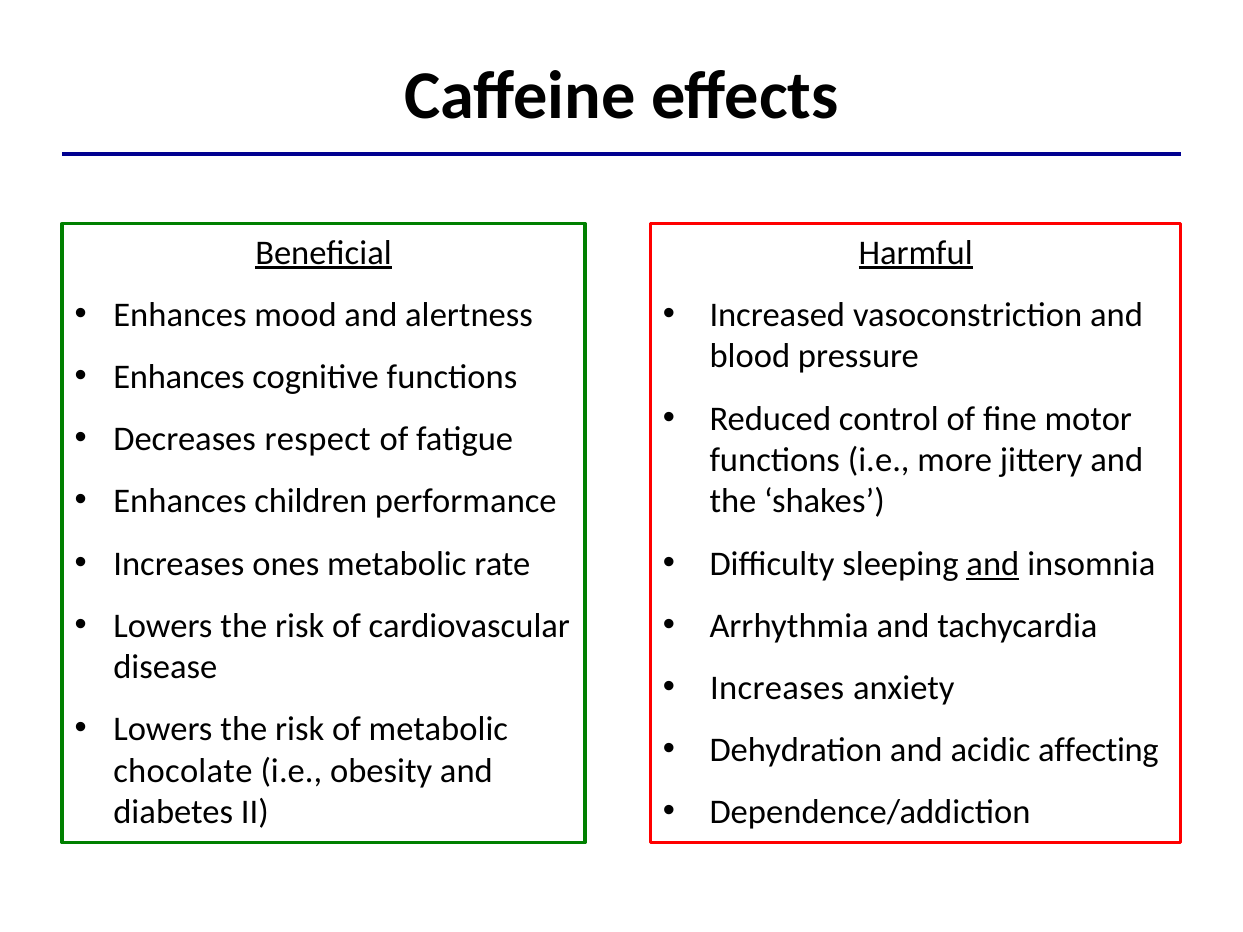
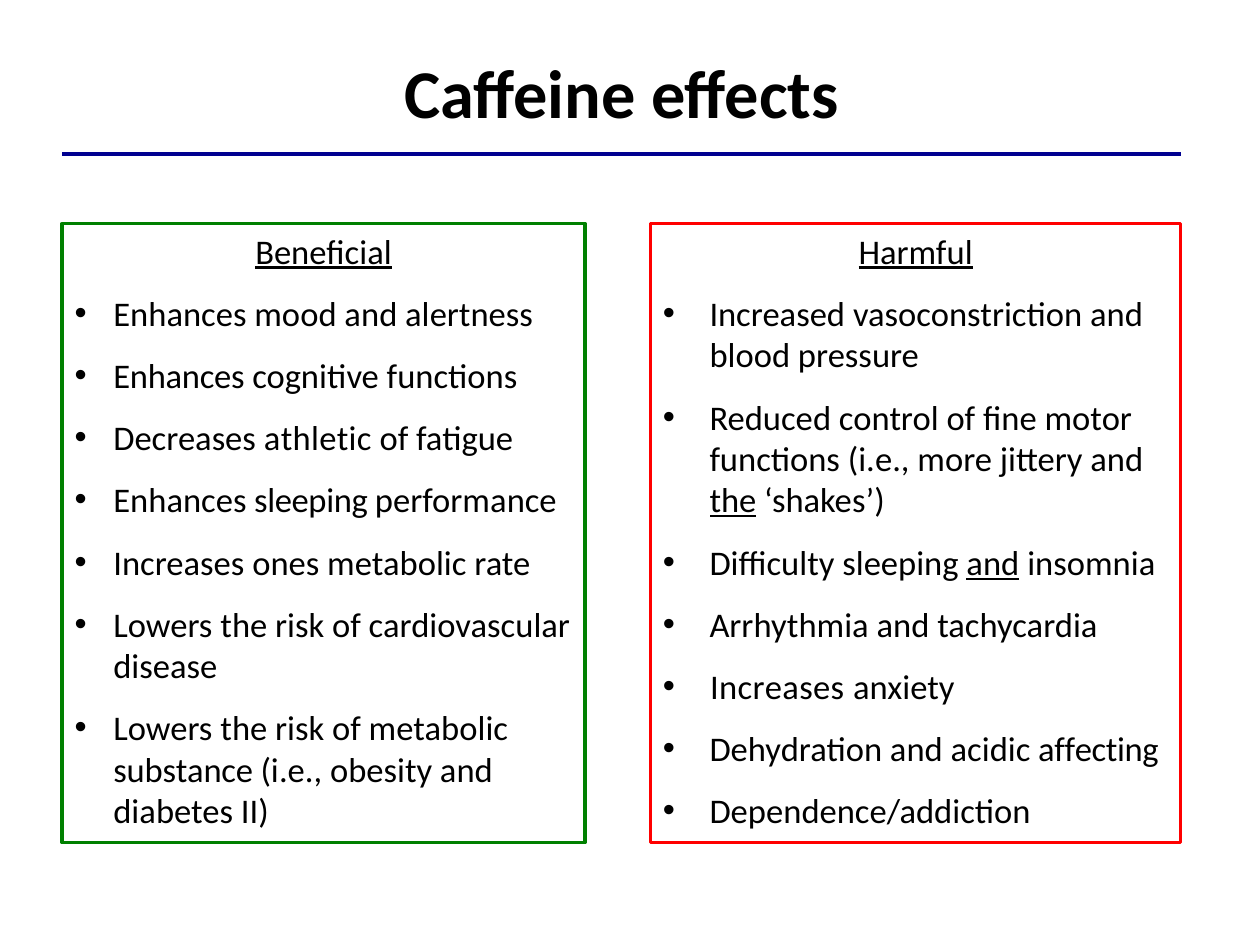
respect: respect -> athletic (318, 440)
Enhances children: children -> sleeping (311, 502)
the underline: none -> present (733, 502)
chocolate: chocolate -> substance (183, 771)
